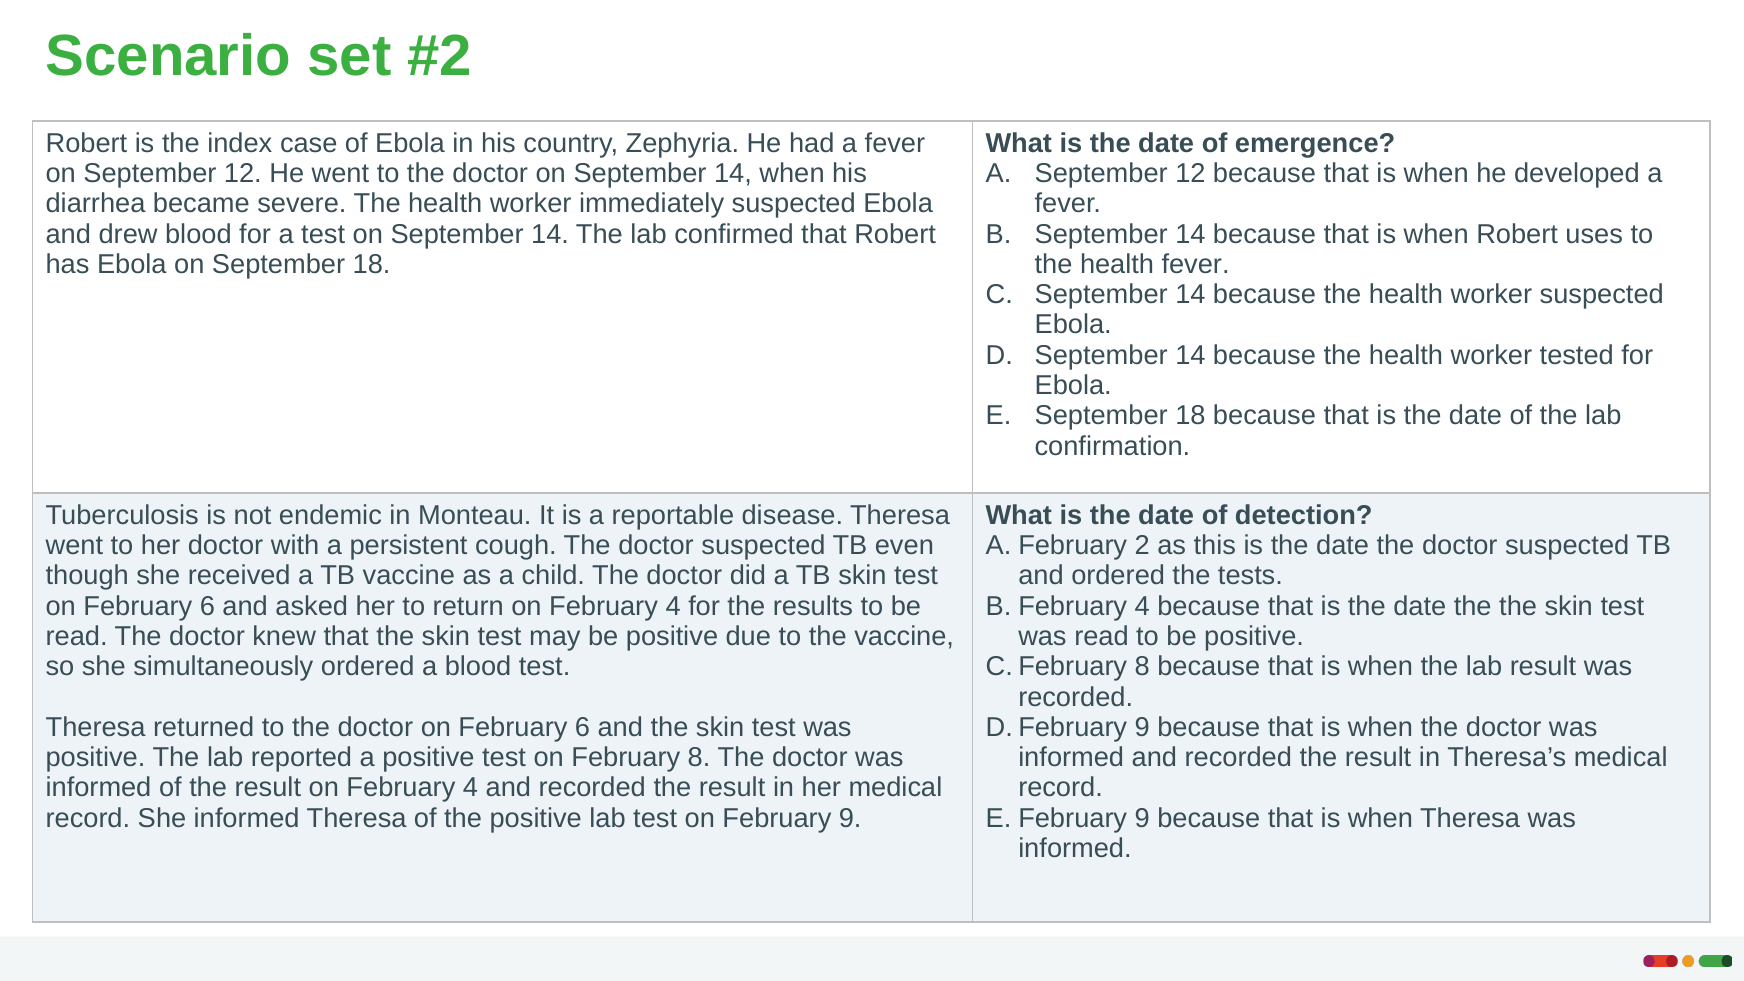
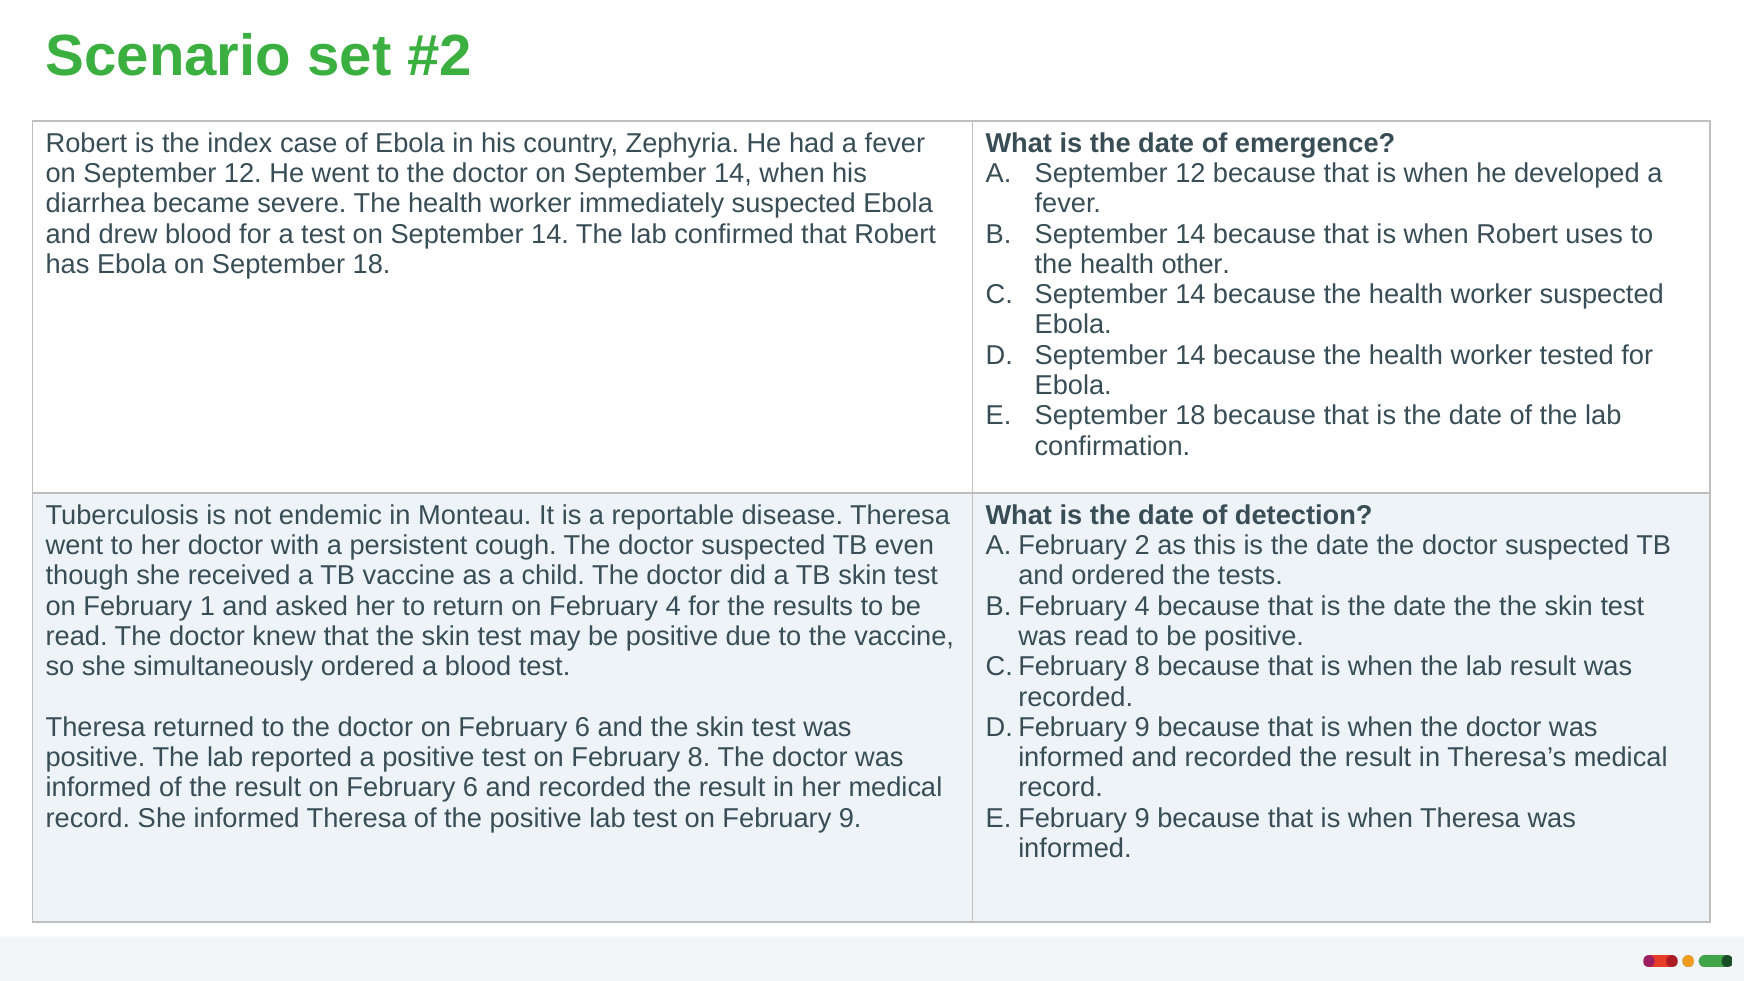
health fever: fever -> other (1196, 264)
6: 6 -> 1 (207, 606)
result on February 4: 4 -> 6 (470, 788)
